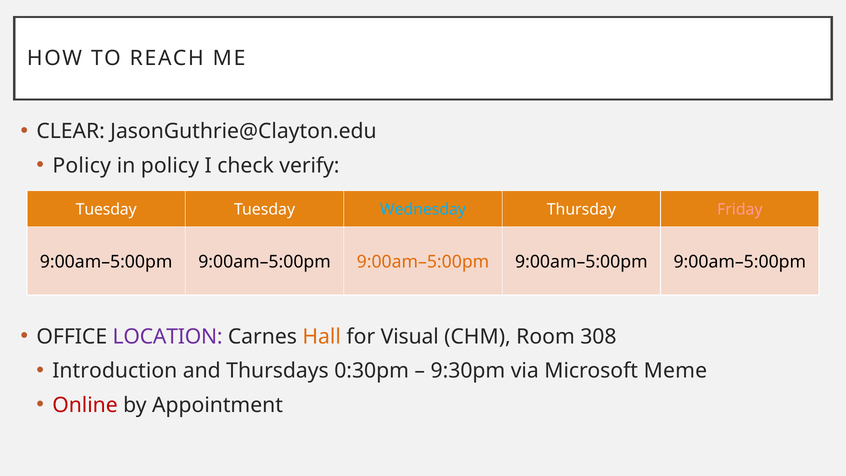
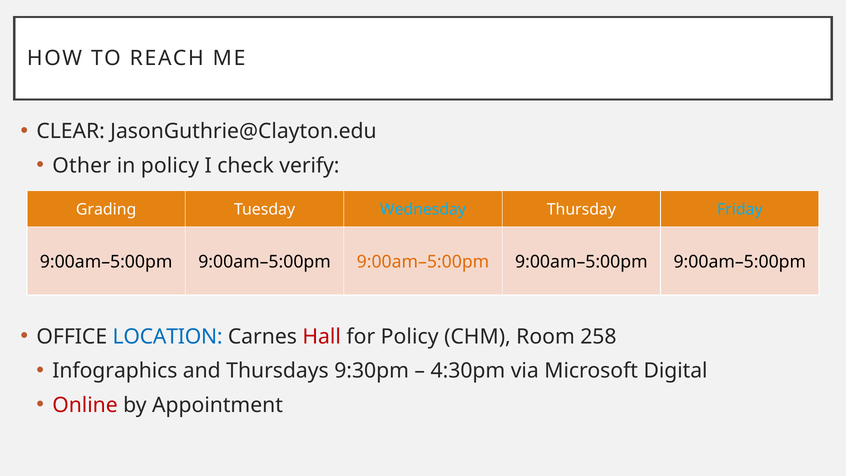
Policy: Policy -> Other (82, 166)
Tuesday: Tuesday -> Grading (106, 209)
Friday colour: pink -> light blue (740, 209)
LOCATION colour: purple -> blue (168, 337)
Hall colour: orange -> red (322, 337)
for Visual: Visual -> Policy (410, 337)
308: 308 -> 258 (598, 337)
Introduction: Introduction -> Infographics (115, 371)
0:30pm: 0:30pm -> 9:30pm (372, 371)
9:30pm: 9:30pm -> 4:30pm (468, 371)
Meme: Meme -> Digital (676, 371)
